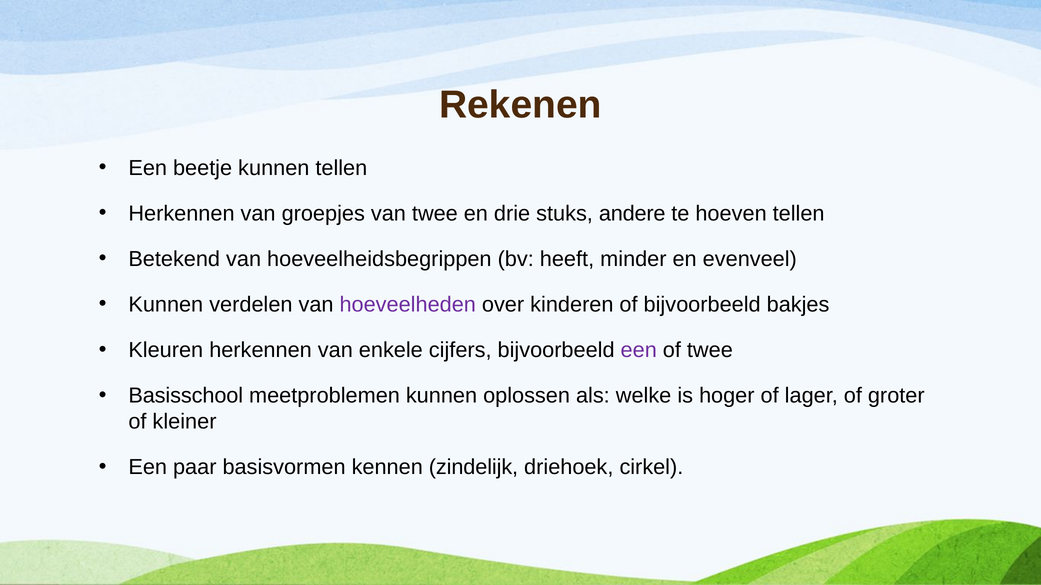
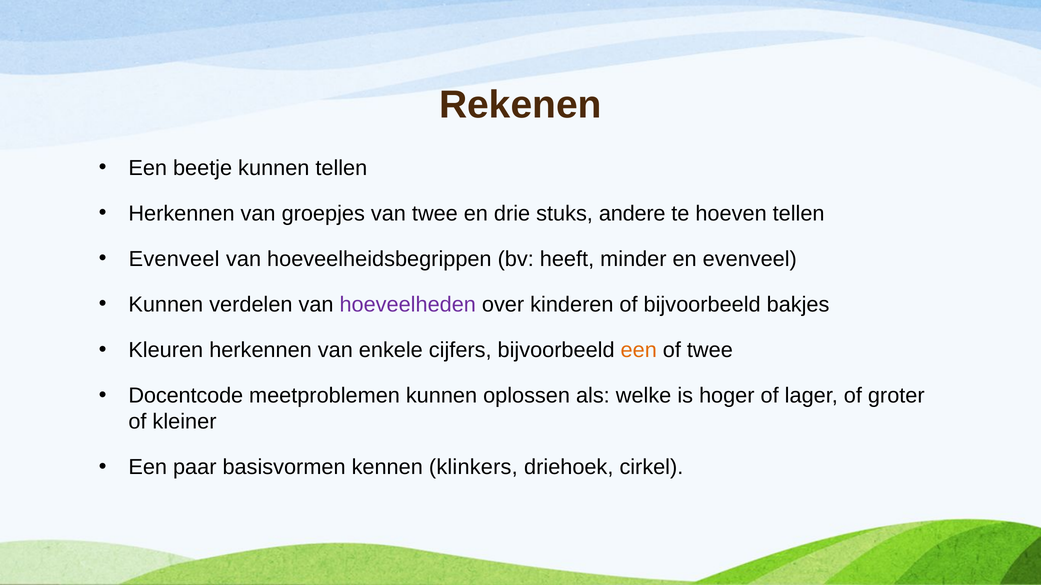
Betekend: Betekend -> Evenveel (174, 259)
een colour: purple -> orange (639, 350)
Basisschool: Basisschool -> Docentcode (186, 396)
zindelijk: zindelijk -> klinkers (473, 468)
